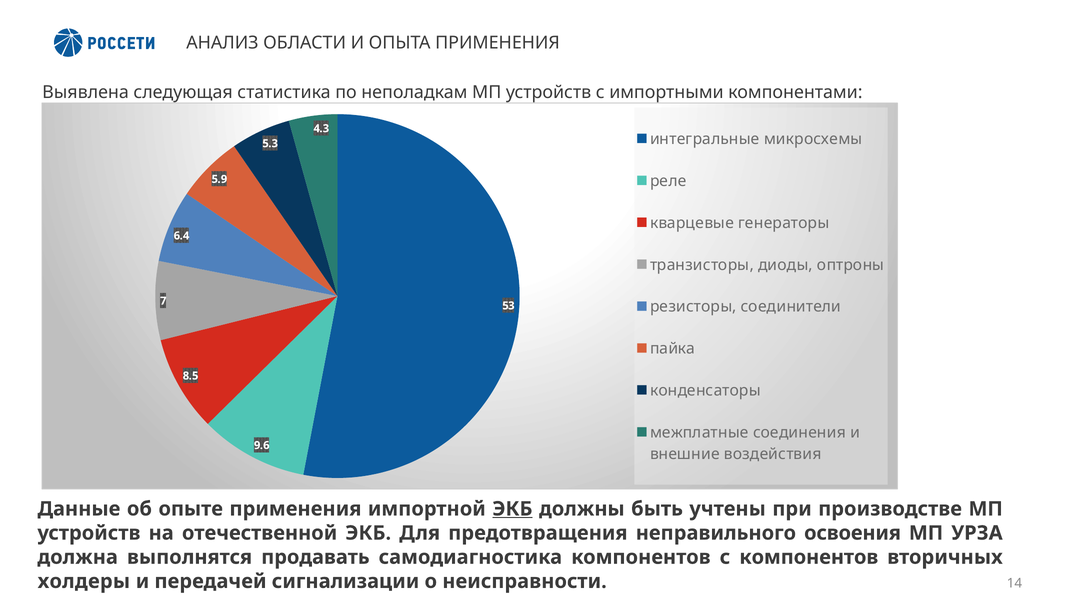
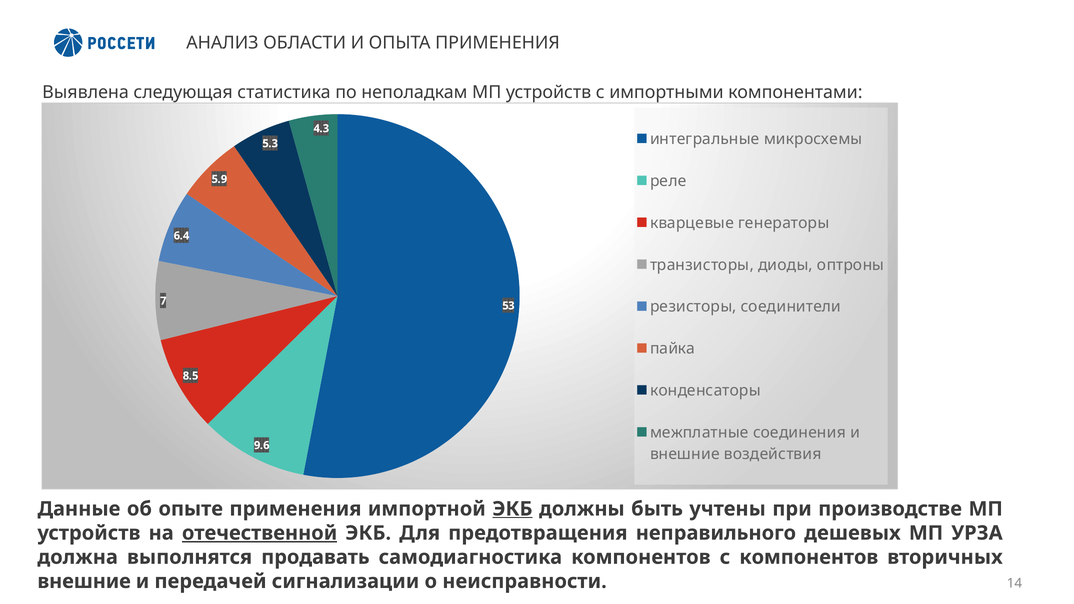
отечественной underline: none -> present (260, 533)
освоения: освоения -> дешевых (852, 533)
холдеры: холдеры -> внешние (84, 581)
